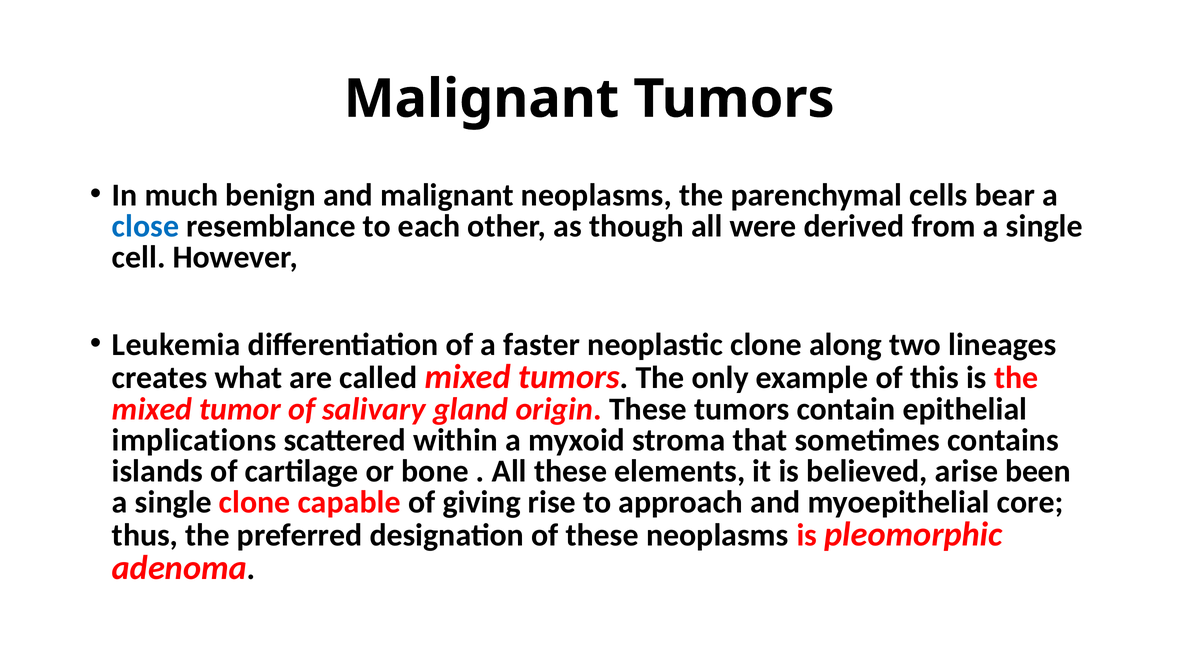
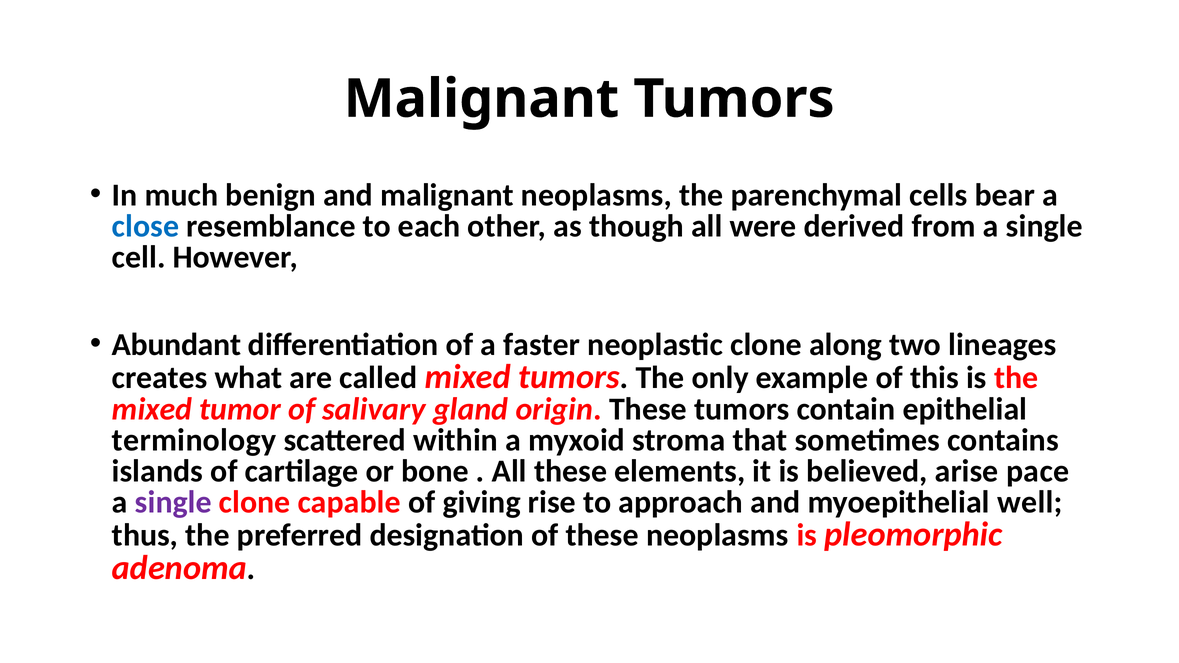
Leukemia: Leukemia -> Abundant (176, 345)
implications: implications -> terminology (194, 440)
been: been -> pace (1038, 471)
single colour: black -> purple (173, 502)
core: core -> well (1030, 502)
